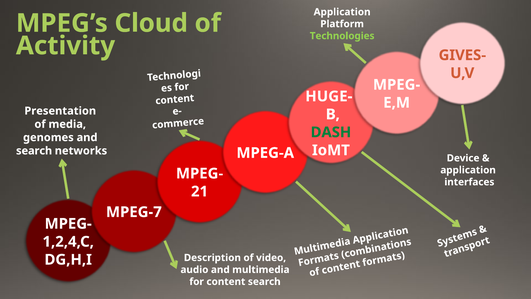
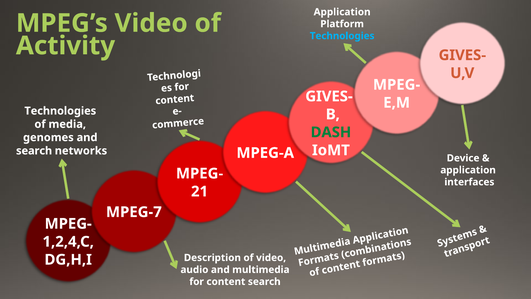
MPEG’s Cloud: Cloud -> Video (151, 23)
Technologies colour: light green -> light blue (342, 36)
HUGE-: HUGE- -> GIVES- (329, 96)
Presentation: Presentation -> Technologies (60, 111)
